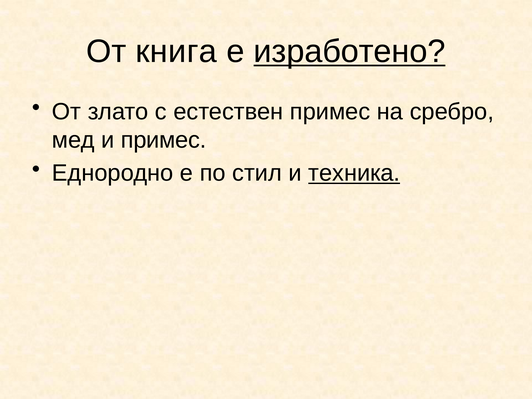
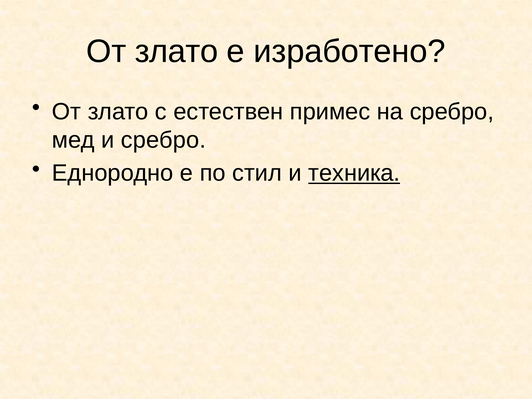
книга: книга -> злато (177, 51)
изработено underline: present -> none (350, 51)
и примес: примес -> сребро (163, 140)
